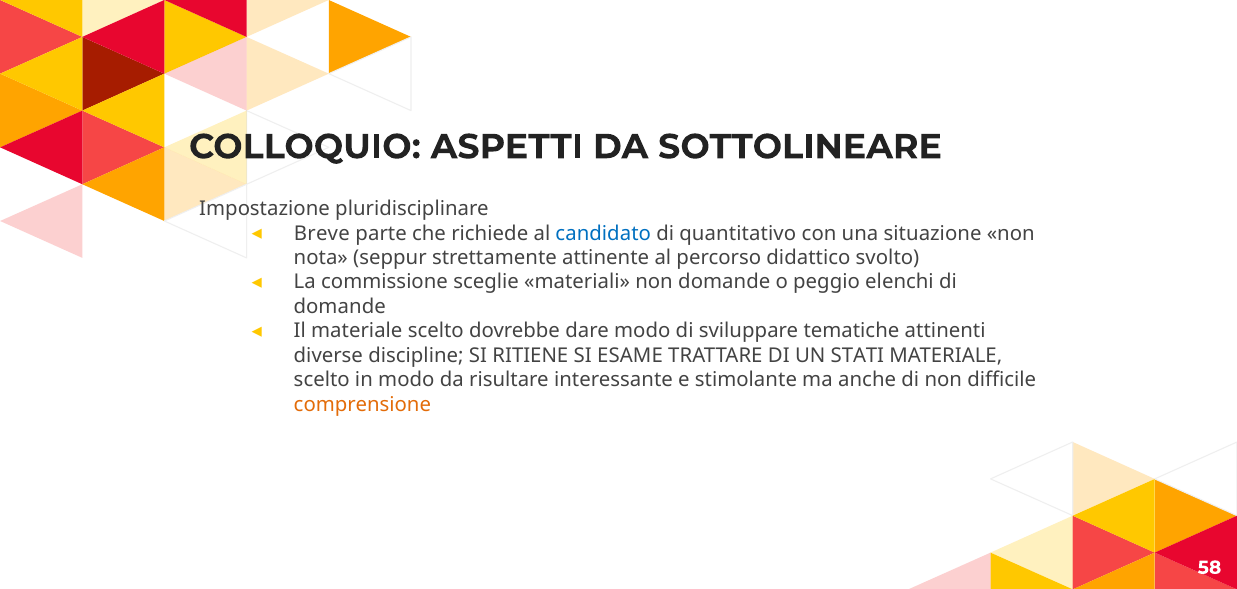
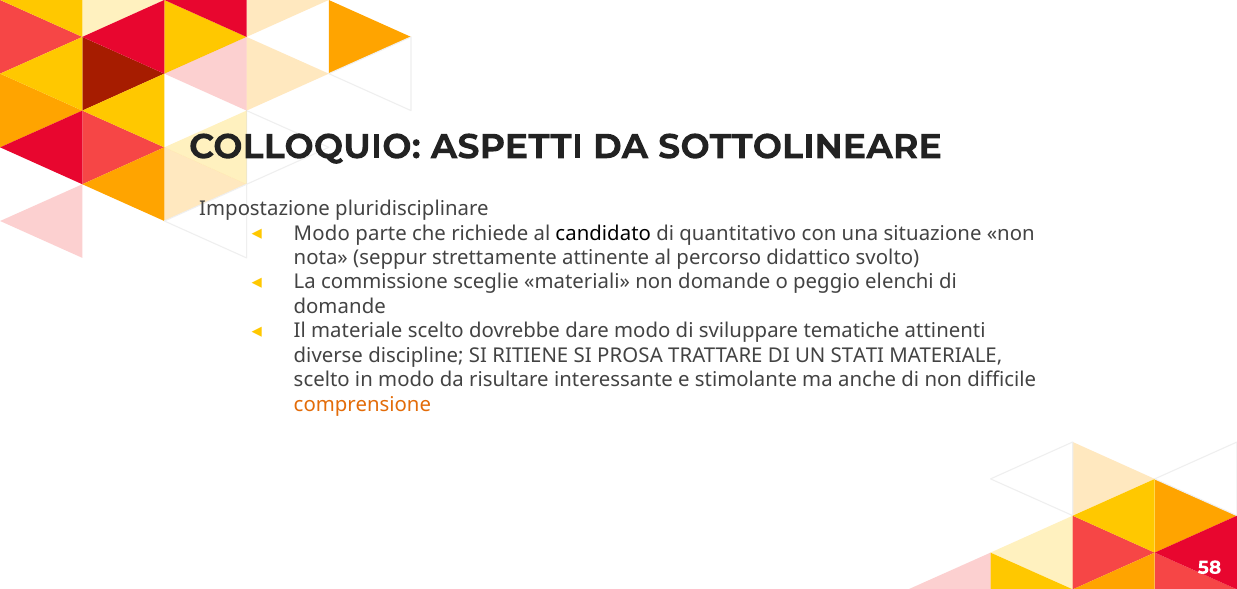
Breve: Breve -> Modo (322, 233)
candidato colour: blue -> black (603, 233)
ESAME: ESAME -> PROSA (630, 356)
